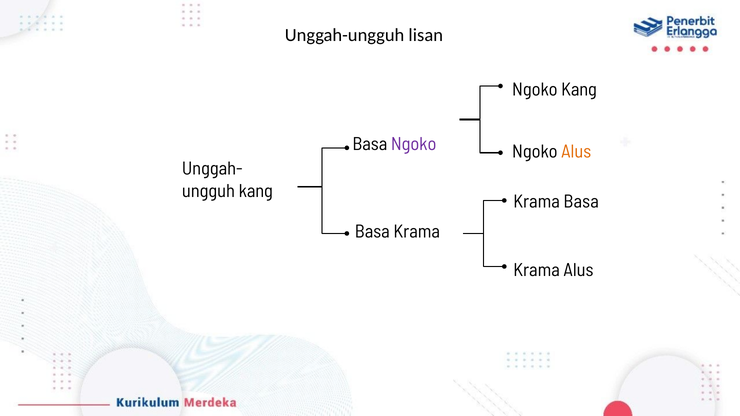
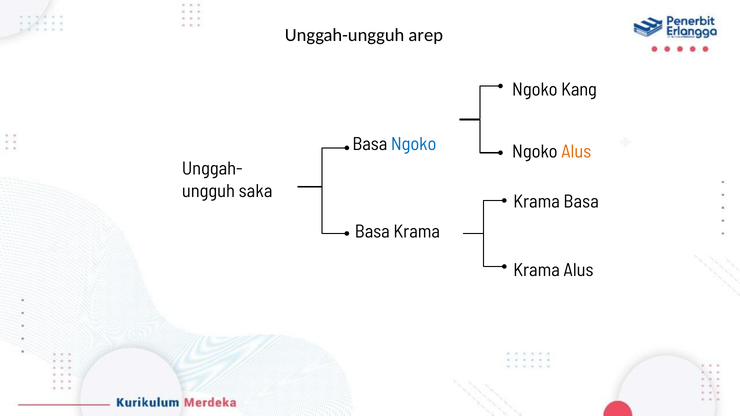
lisan: lisan -> arep (426, 35)
Ngoko colour: purple -> blue (414, 144)
kang: kang -> saka (256, 191)
